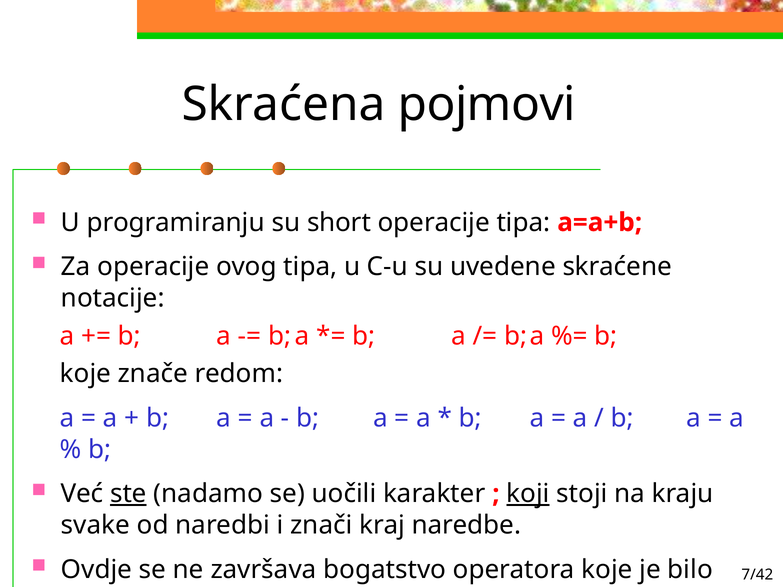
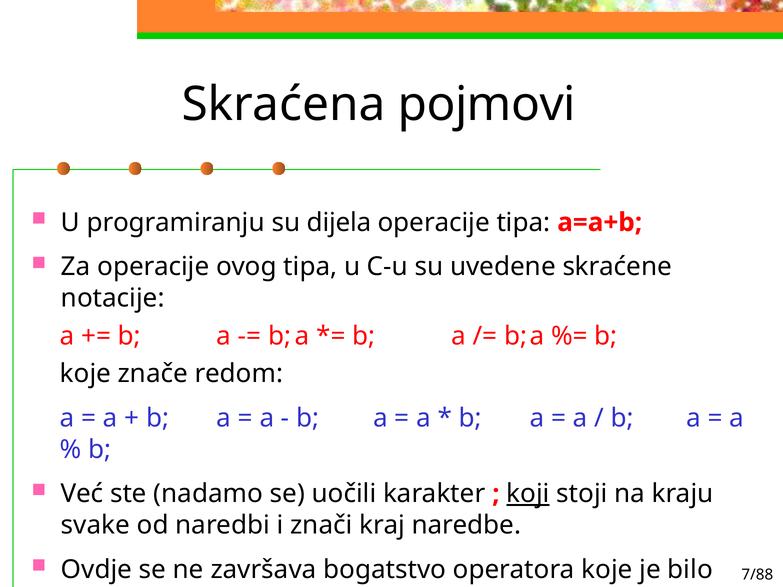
short: short -> dijela (339, 223)
ste underline: present -> none (128, 494)
7/42: 7/42 -> 7/88 (757, 575)
